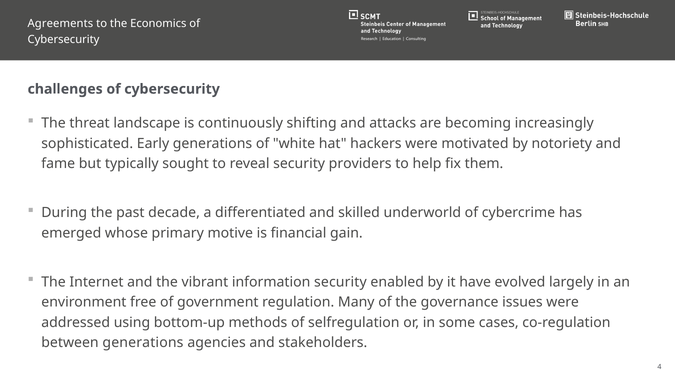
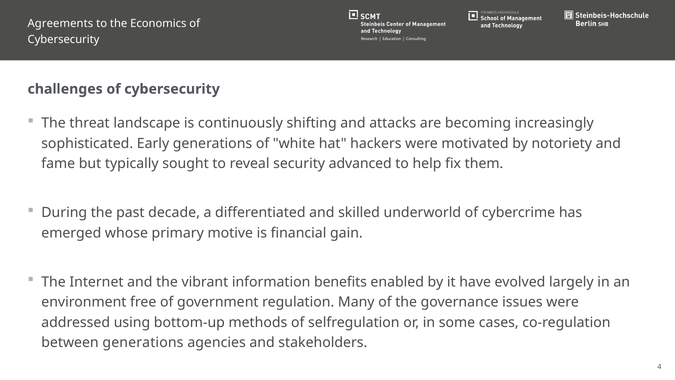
providers: providers -> advanced (360, 164)
information security: security -> benefits (341, 282)
